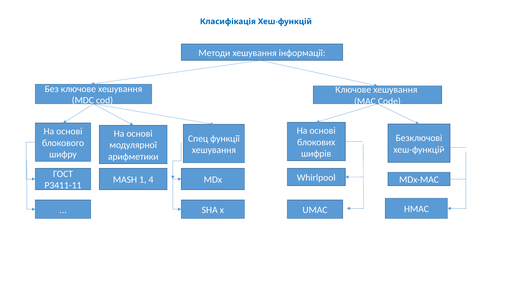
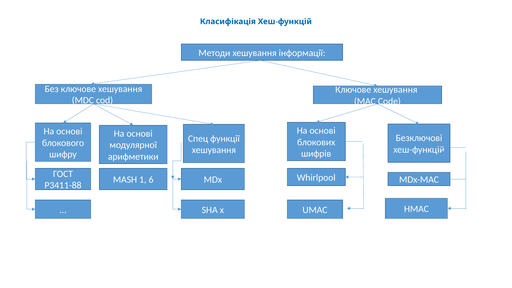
4: 4 -> 6 (151, 180)
Р3411-11: Р3411-11 -> Р3411-88 (63, 185)
